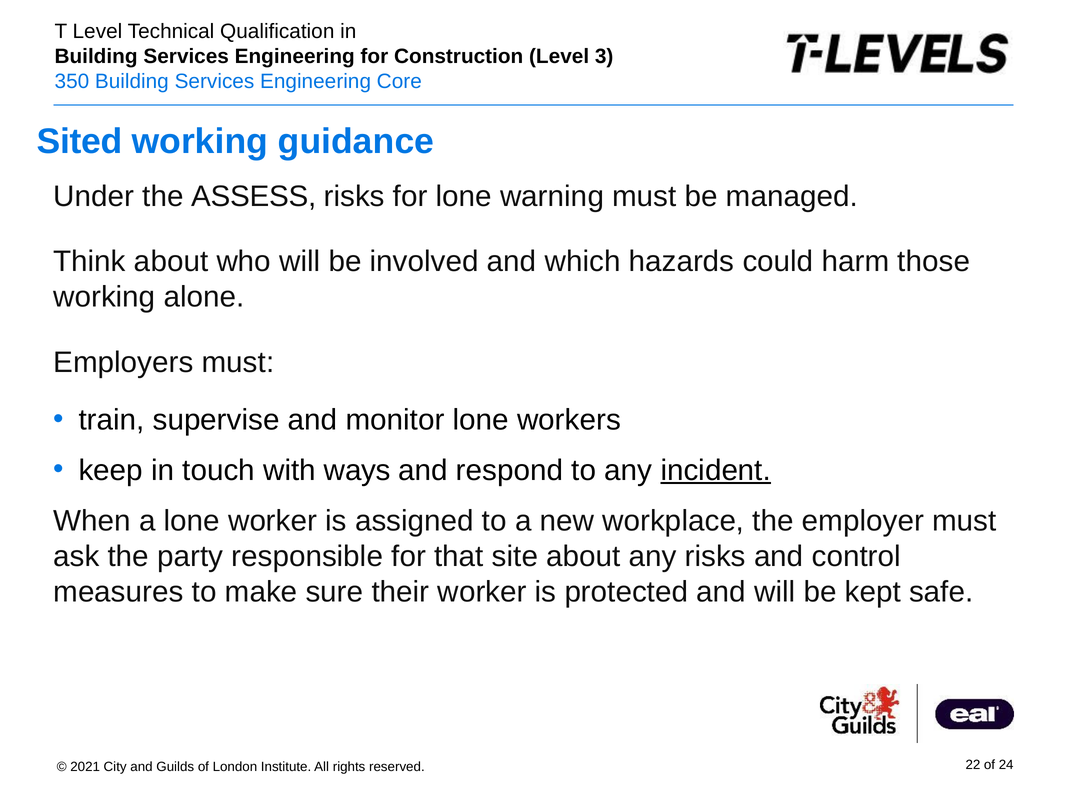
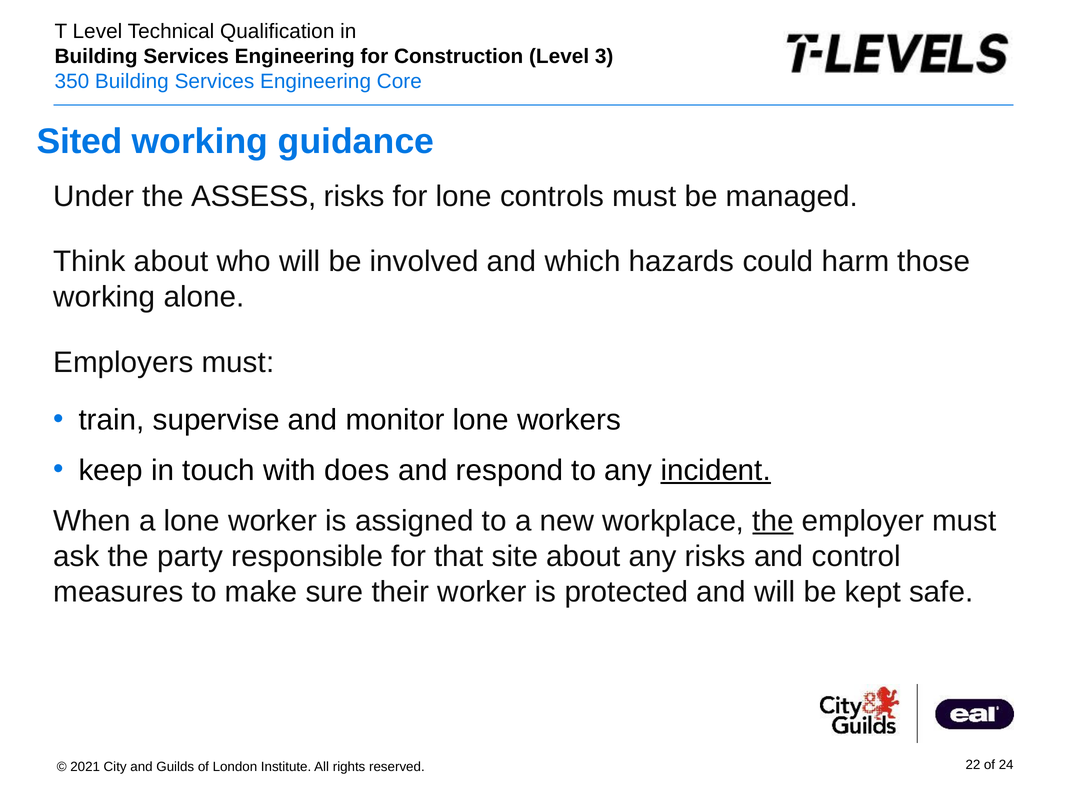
warning: warning -> controls (552, 196)
ways: ways -> does (357, 471)
the underline: none -> present (773, 521)
